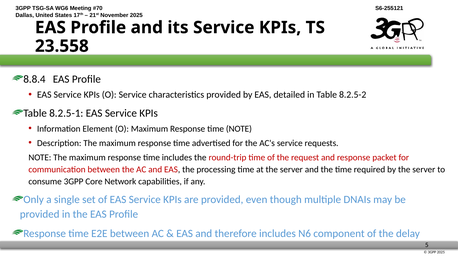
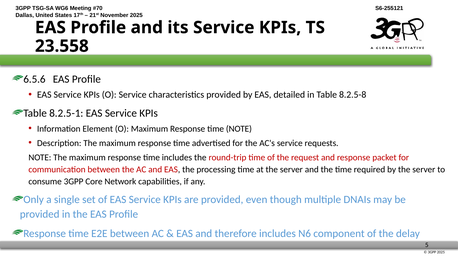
8.8.4: 8.8.4 -> 6.5.6 (34, 79)
8.2.5-2: 8.2.5-2 -> 8.2.5-8 (353, 95)
